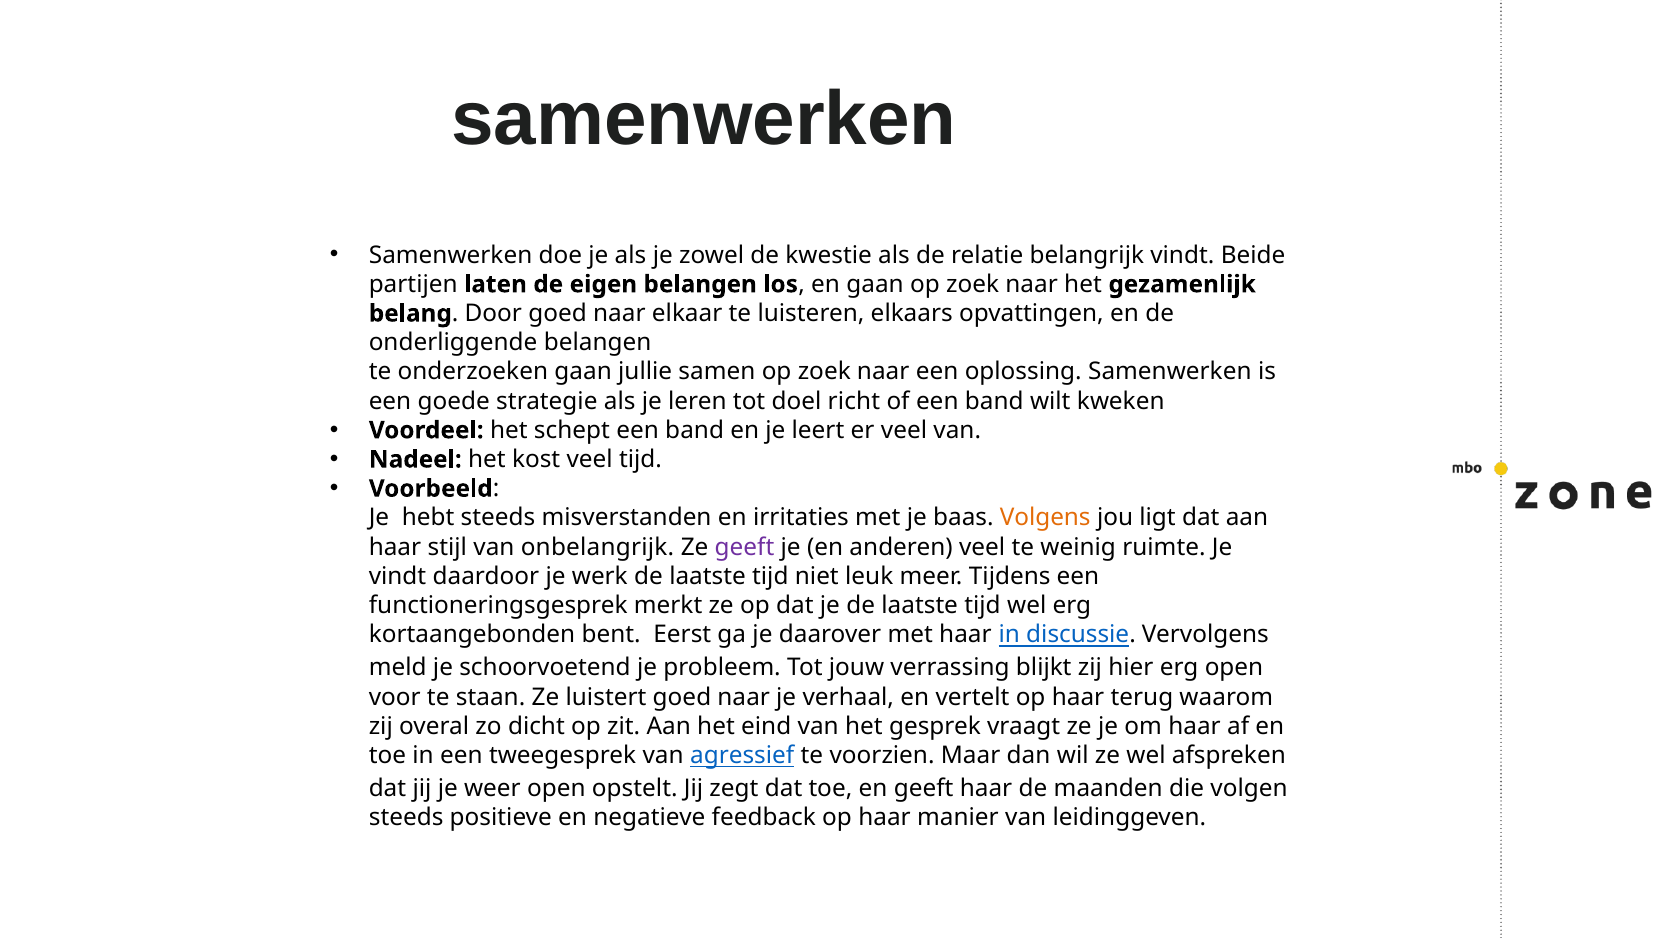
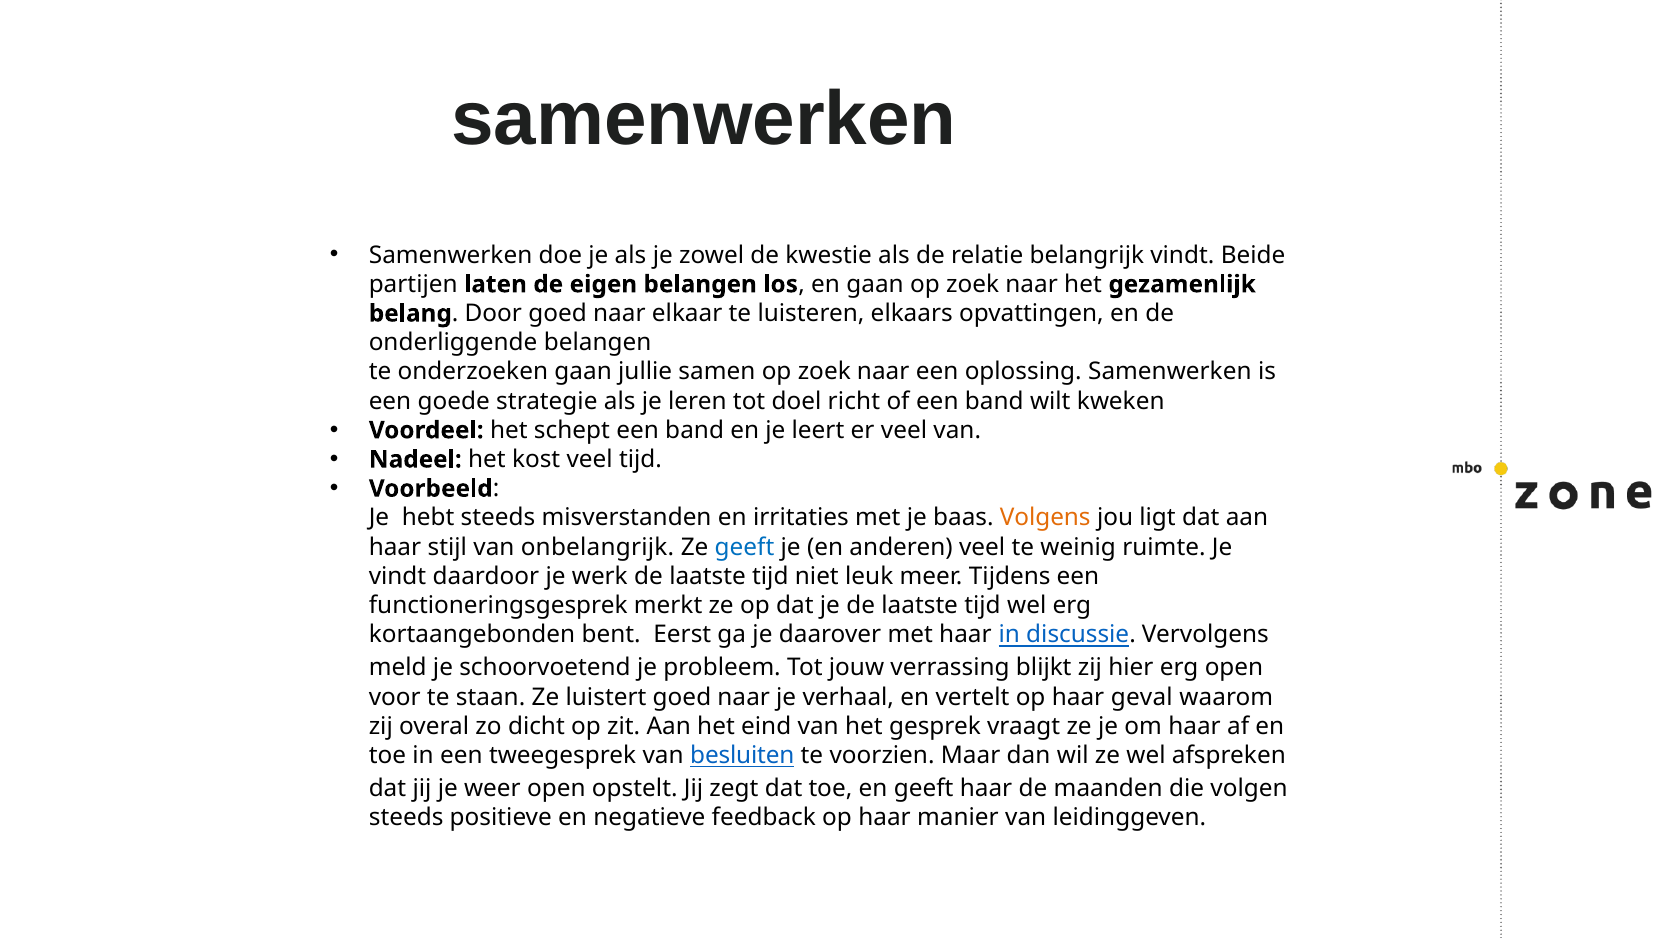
geeft colour: purple -> blue (744, 547)
terug: terug -> geval (1142, 697)
agressief: agressief -> besluiten (742, 756)
